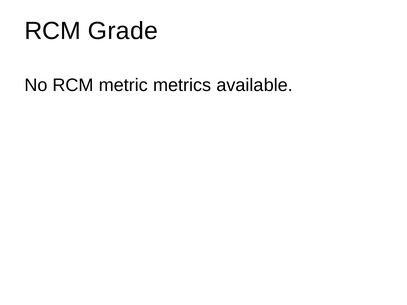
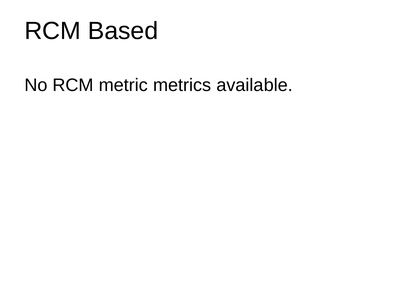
Grade: Grade -> Based (123, 31)
